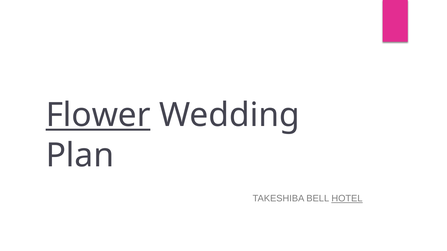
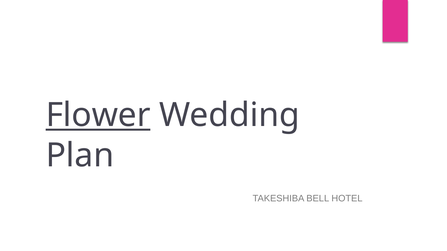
HOTEL underline: present -> none (347, 199)
